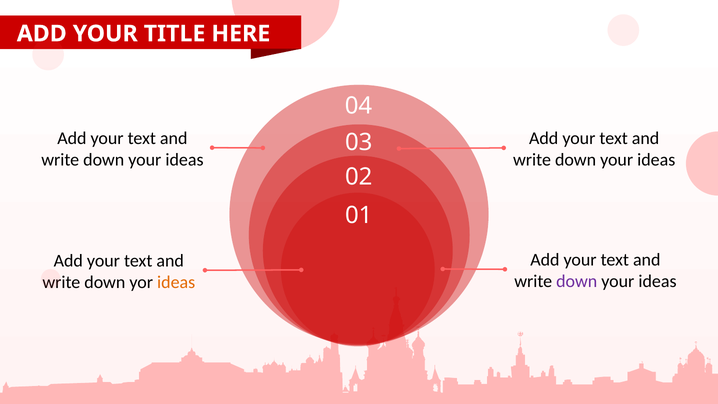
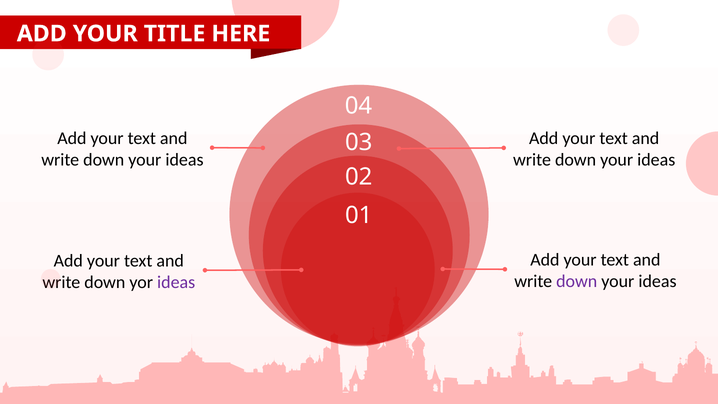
ideas colour: orange -> purple (176, 282)
